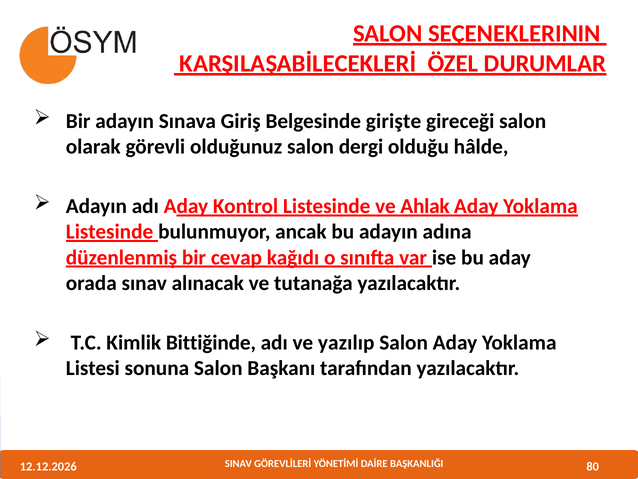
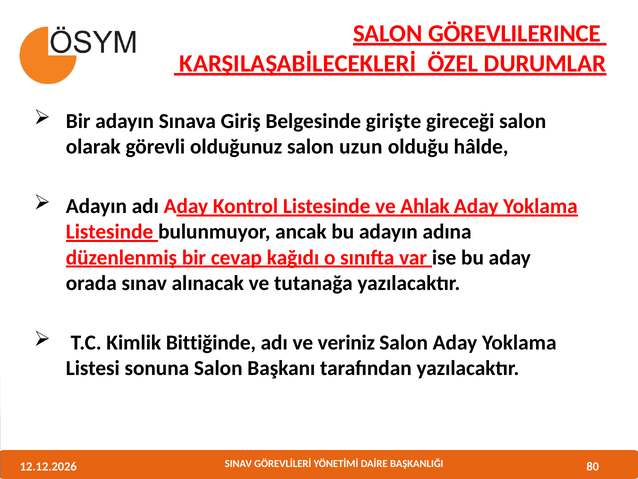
SEÇENEKLERININ: SEÇENEKLERININ -> GÖREVLILERINCE (514, 34)
dergi: dergi -> uzun (361, 147)
yazılıp: yazılıp -> veriniz (346, 342)
